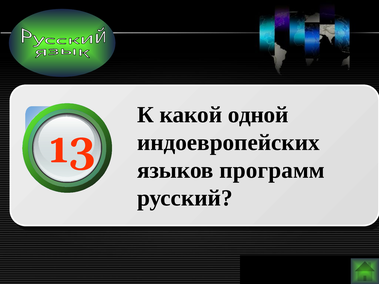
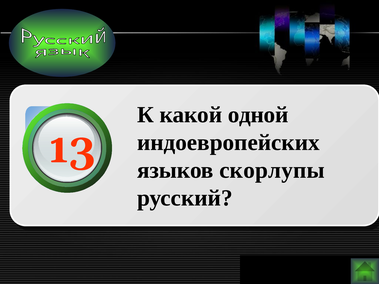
программ: программ -> скорлупы (272, 170)
